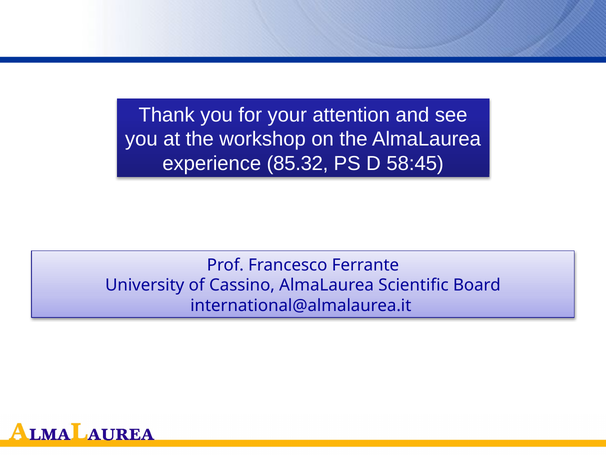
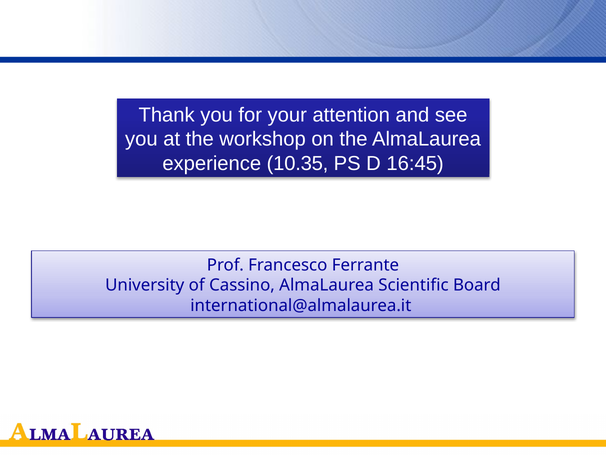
85.32: 85.32 -> 10.35 (298, 163)
58:45: 58:45 -> 16:45 (415, 163)
